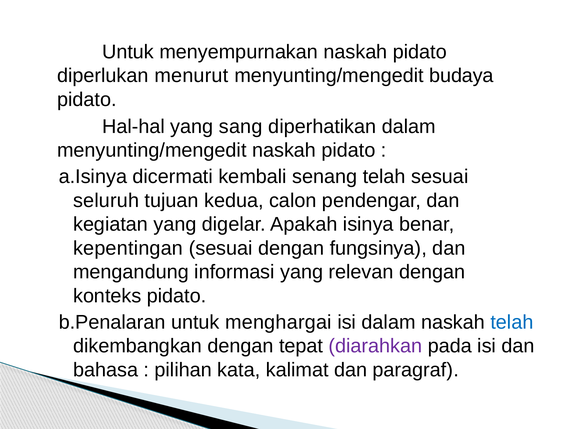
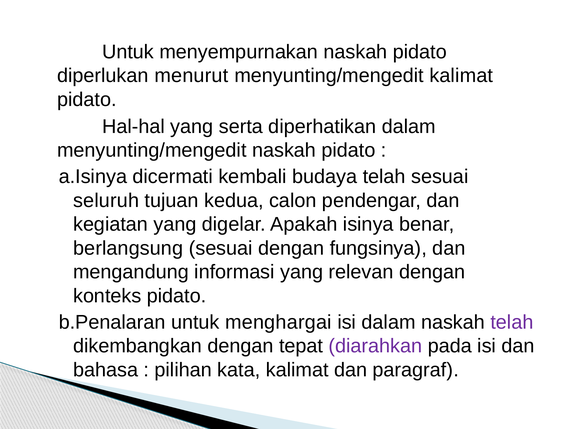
menyunting/mengedit budaya: budaya -> kalimat (461, 76)
sang: sang -> serta (241, 127)
senang: senang -> budaya (325, 177)
kepentingan: kepentingan -> berlangsung (128, 248)
telah colour: blue -> purple (512, 322)
